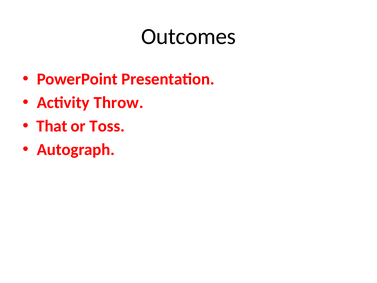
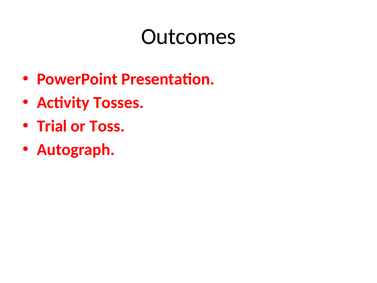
Throw: Throw -> Tosses (119, 103)
That: That -> Trial (52, 126)
